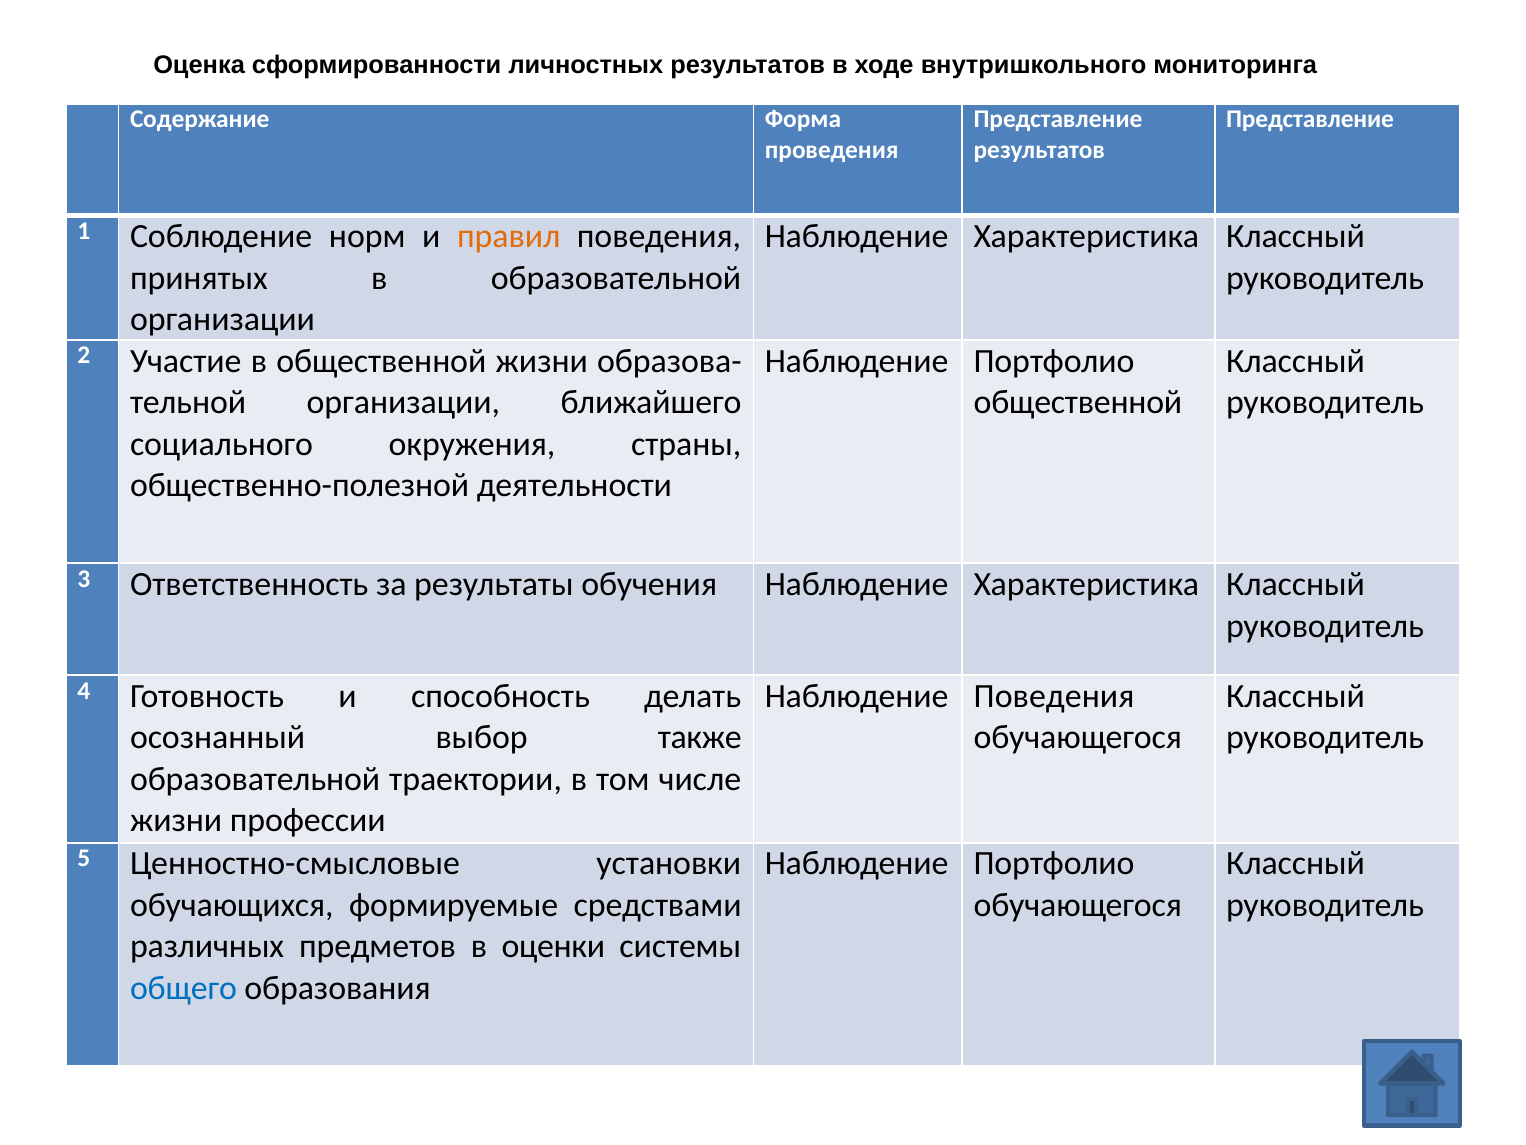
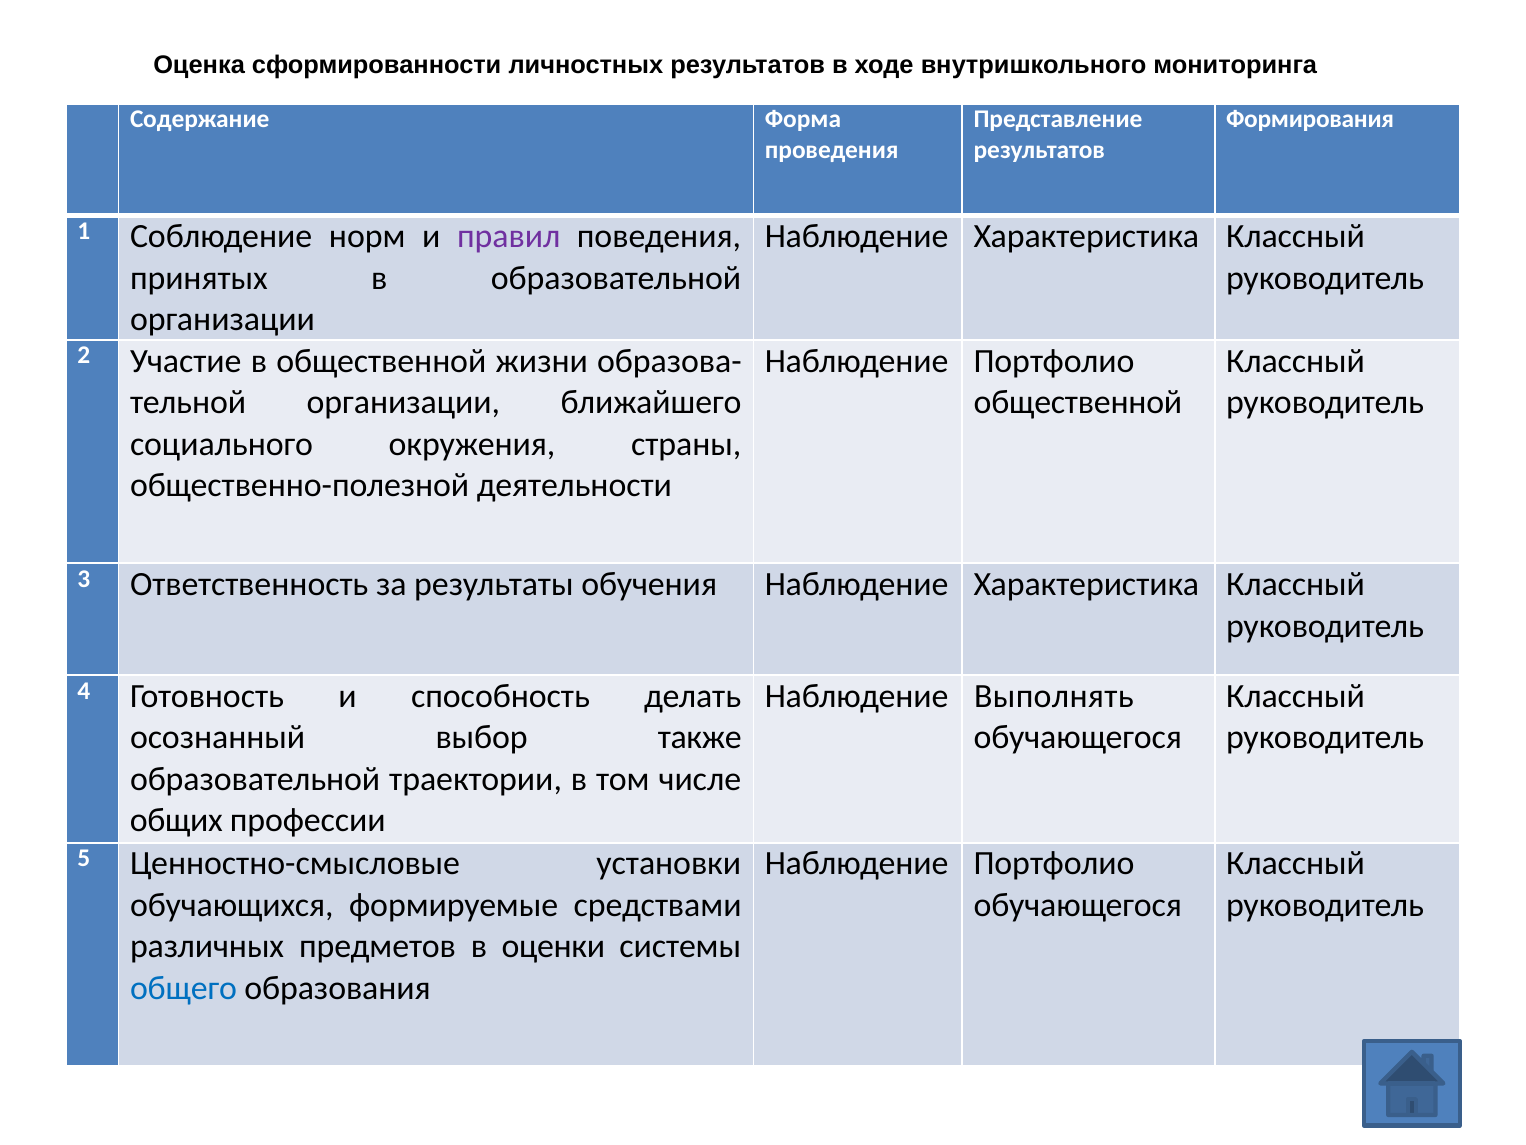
Представление: Представление -> Формирования (1310, 119)
правил colour: orange -> purple (509, 236)
Наблюдение Поведения: Поведения -> Выполнять (1054, 696)
жизни: жизни -> общих (176, 820)
